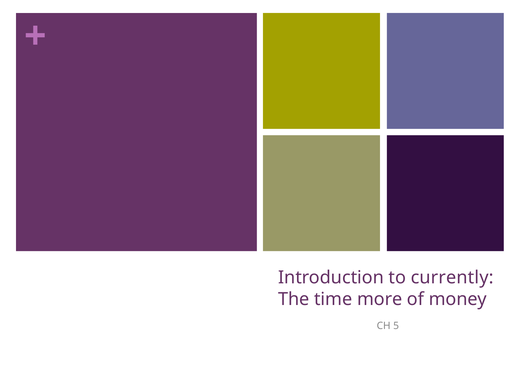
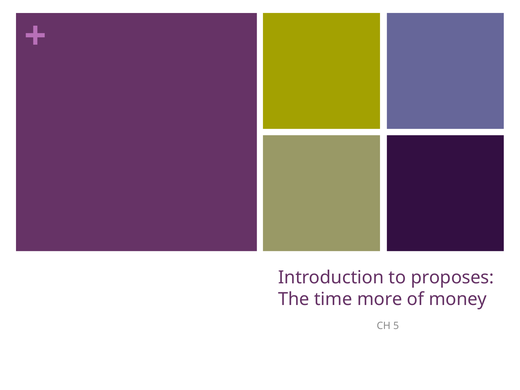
currently: currently -> proposes (452, 278)
